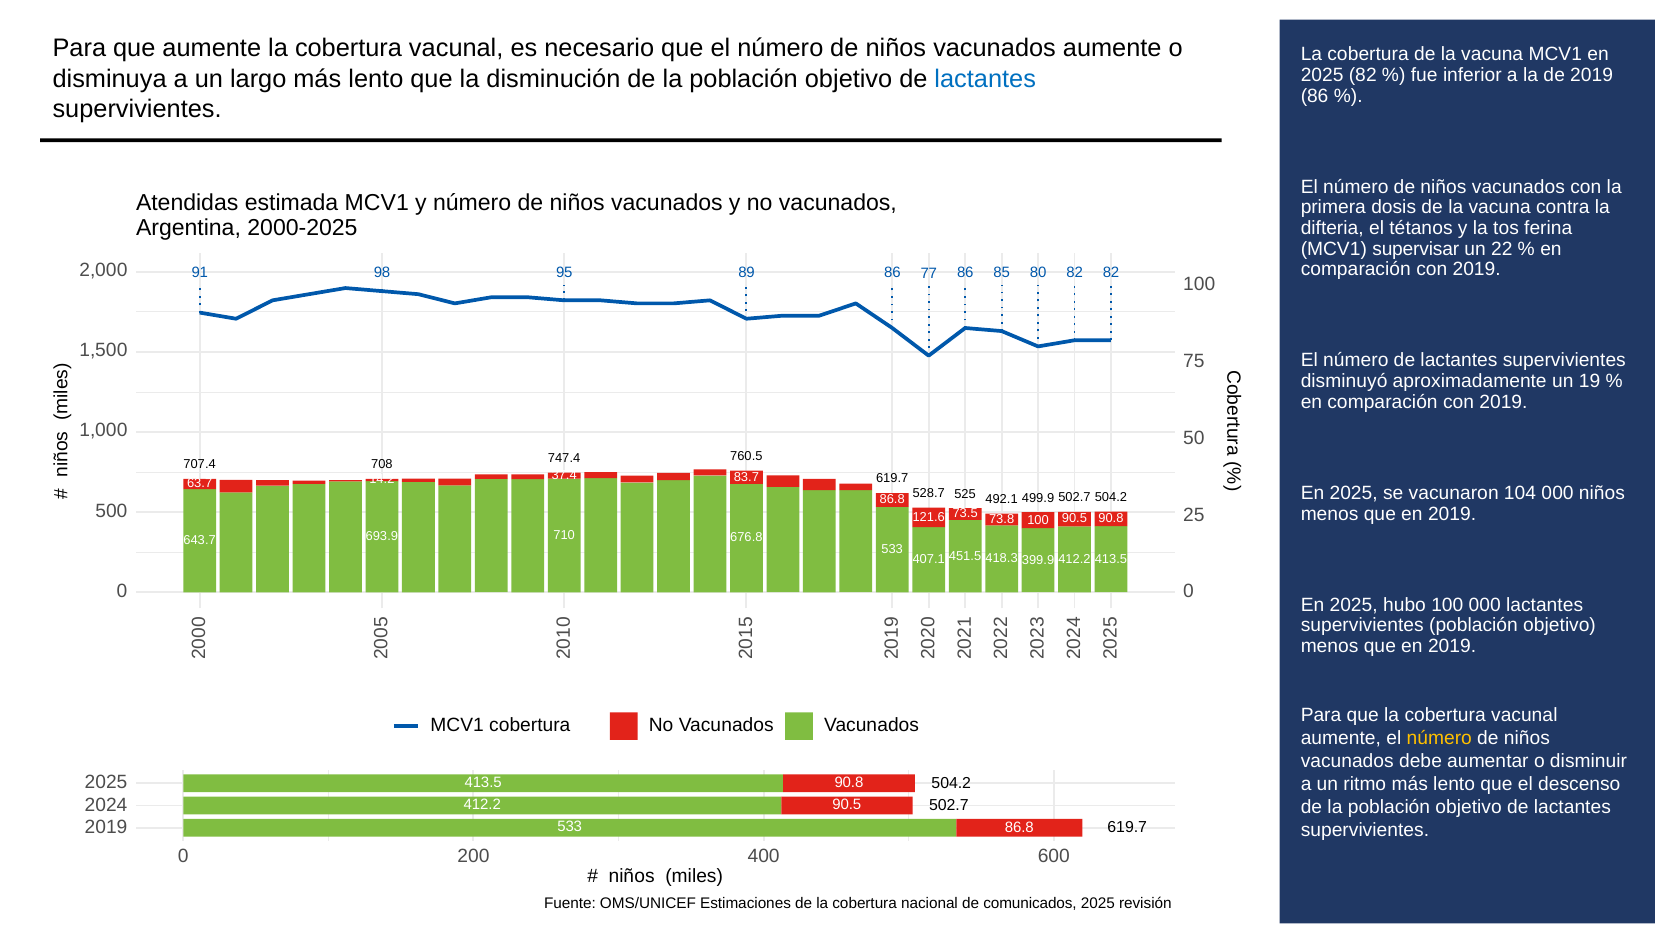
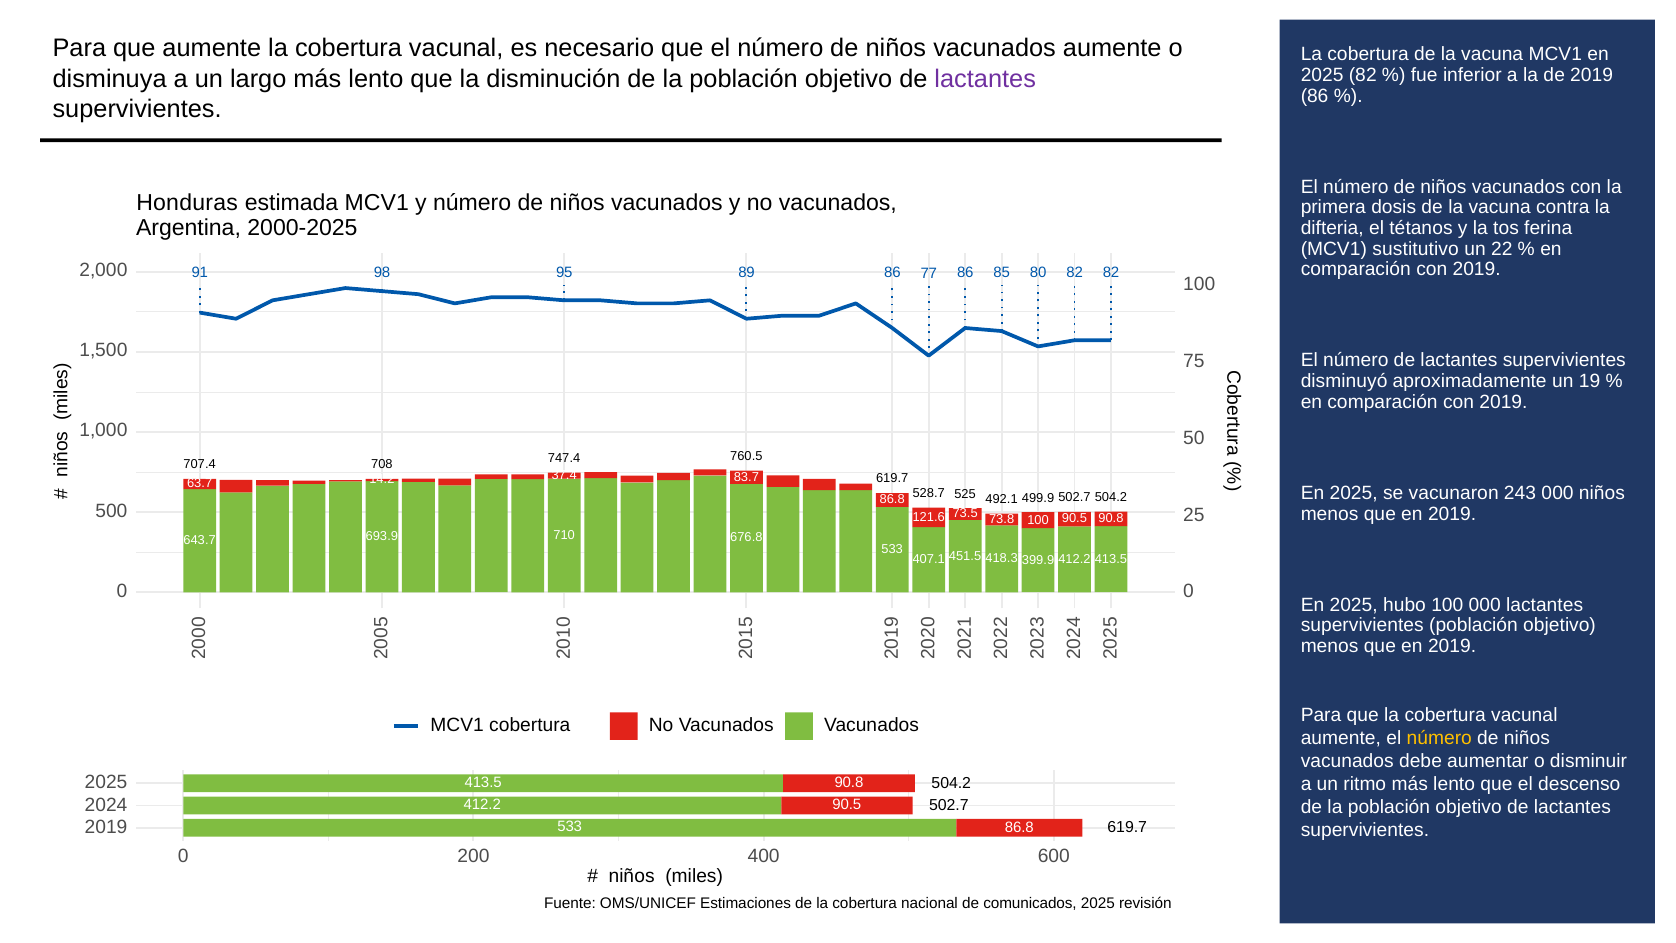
lactantes colour: blue -> purple (985, 79)
Atendidas: Atendidas -> Honduras (187, 203)
supervisar: supervisar -> sustitutivo (1416, 249)
104: 104 -> 243 (1520, 493)
